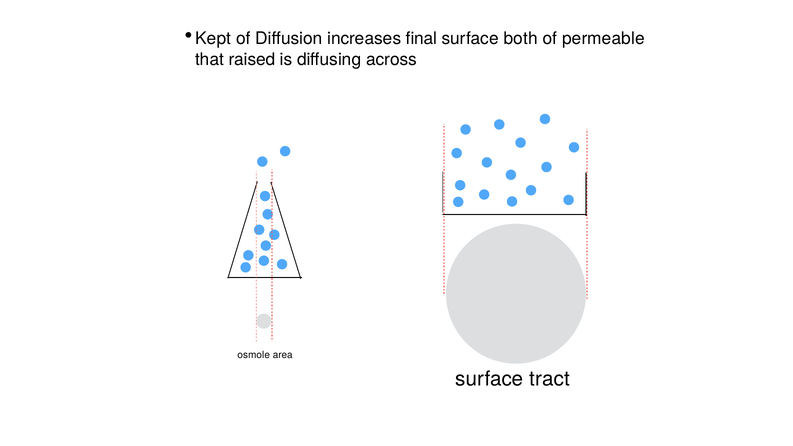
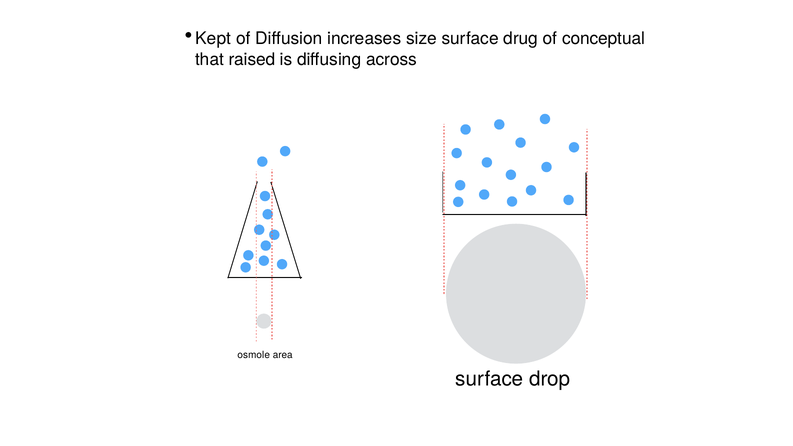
final: final -> size (421, 39)
both: both -> drug (521, 39)
permeable: permeable -> conceptual (604, 39)
tract: tract -> drop (550, 379)
